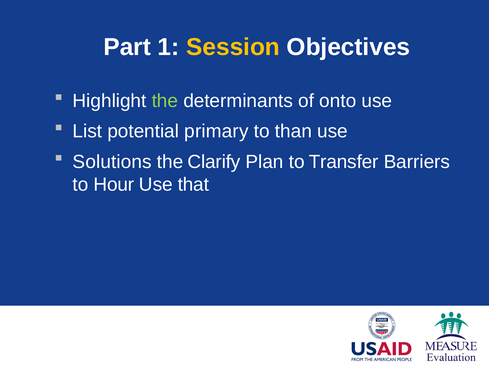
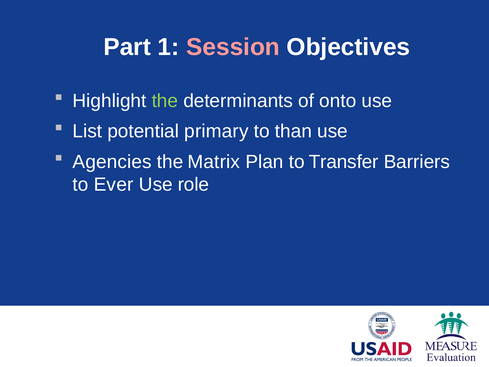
Session colour: yellow -> pink (233, 47)
Solutions: Solutions -> Agencies (112, 162)
Clarify: Clarify -> Matrix (214, 162)
Hour: Hour -> Ever (114, 185)
that: that -> role (193, 185)
